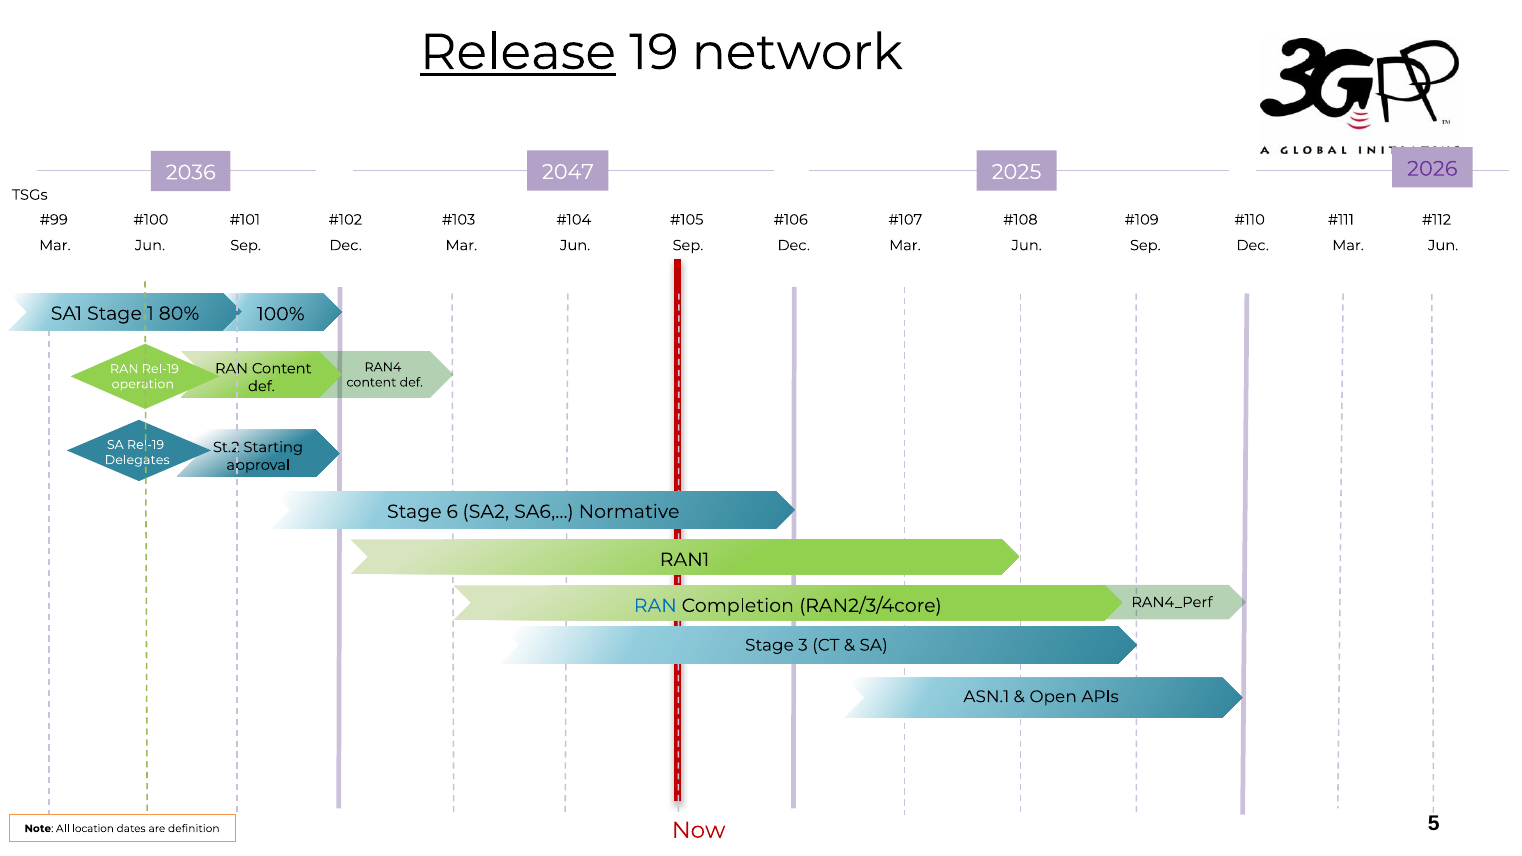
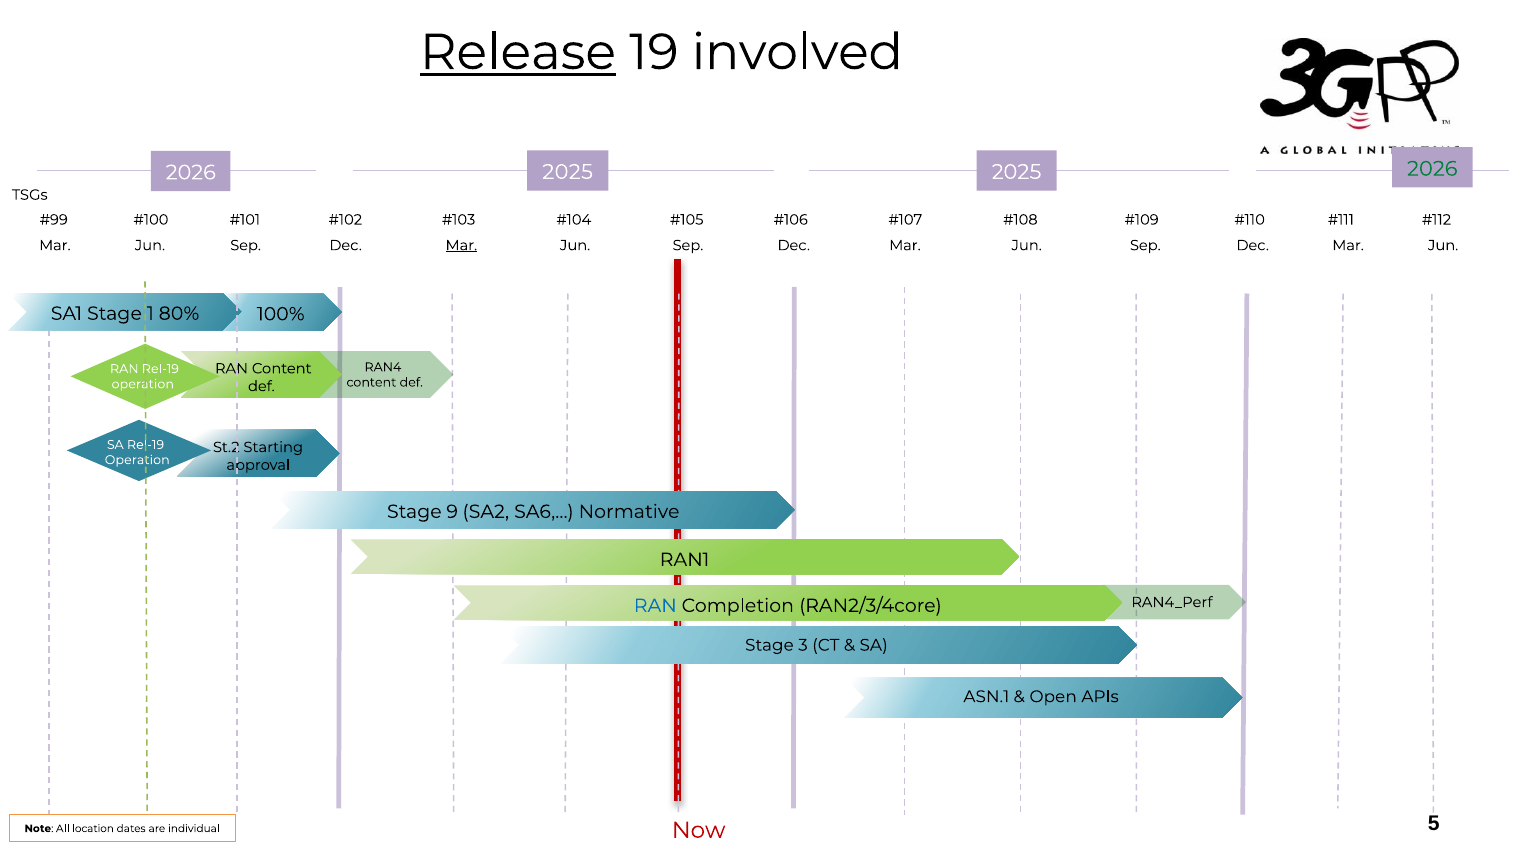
network: network -> involved (797, 52)
2026 colour: purple -> green (1432, 169)
2047: 2047 -> 2025 (568, 172)
2036: 2036 -> 2026 (191, 172)
Mar underline: none -> present (461, 245)
Delegates: Delegates -> Operation (137, 460)
6: 6 -> 9 (452, 512)
definition: definition -> individual (194, 829)
